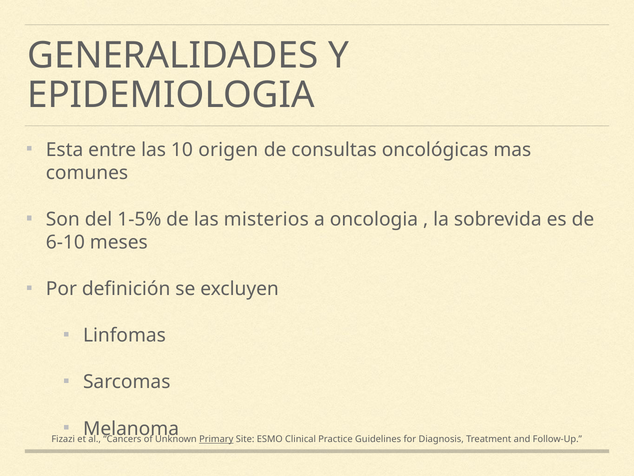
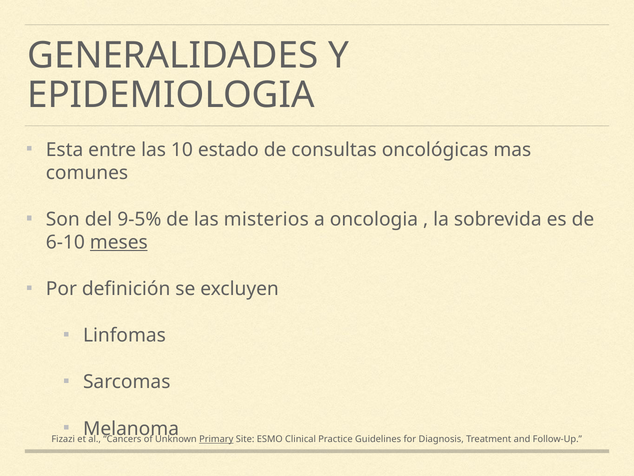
origen: origen -> estado (228, 150)
1-5%: 1-5% -> 9-5% (139, 219)
meses underline: none -> present (119, 242)
